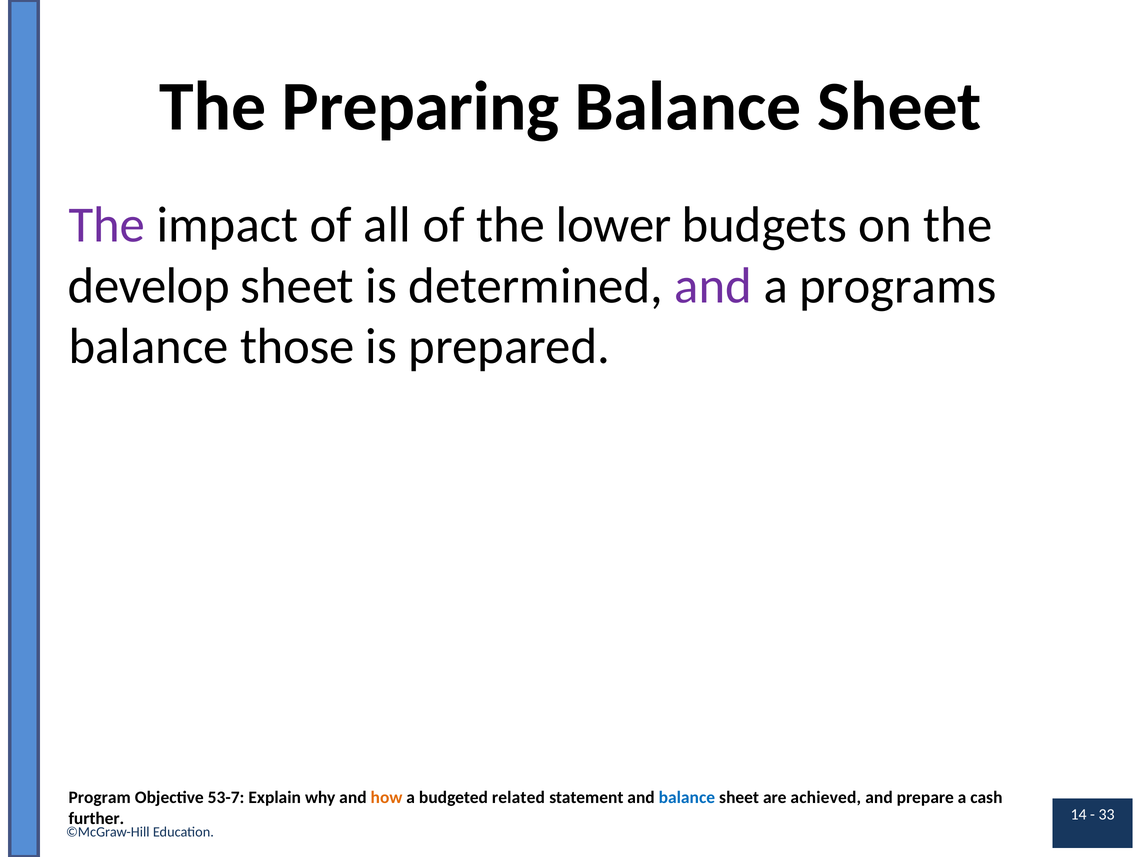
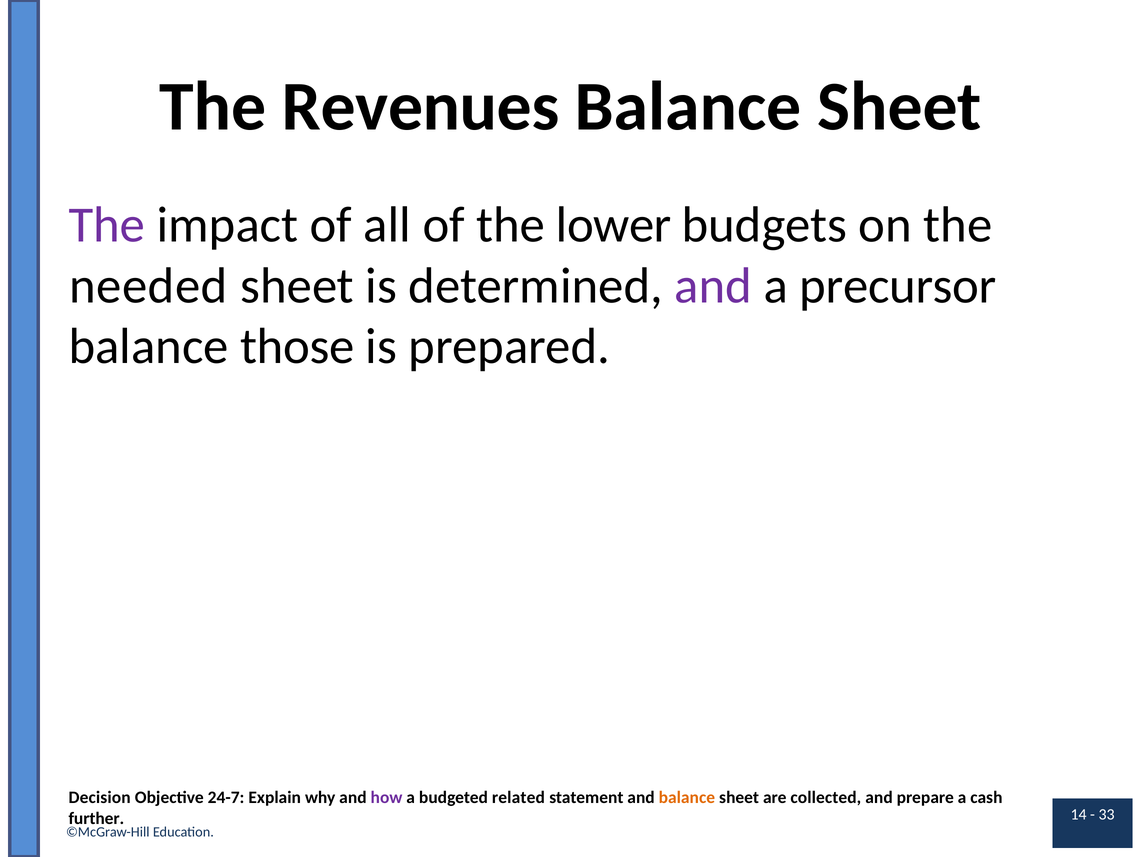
Preparing: Preparing -> Revenues (421, 107)
develop: develop -> needed (148, 286)
programs: programs -> precursor (898, 286)
Program: Program -> Decision (100, 797)
53-7: 53-7 -> 24-7 (226, 797)
how colour: orange -> purple (387, 797)
balance colour: blue -> orange (687, 797)
achieved: achieved -> collected (826, 797)
